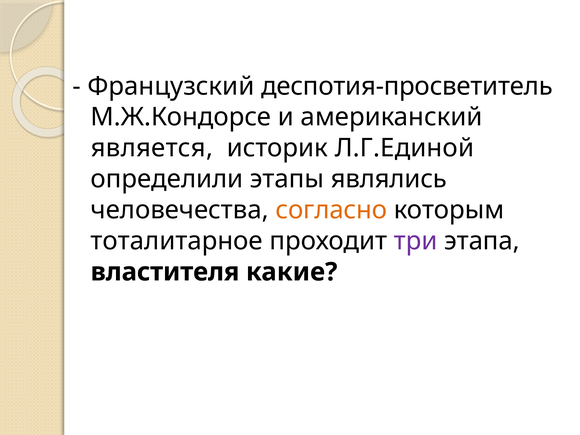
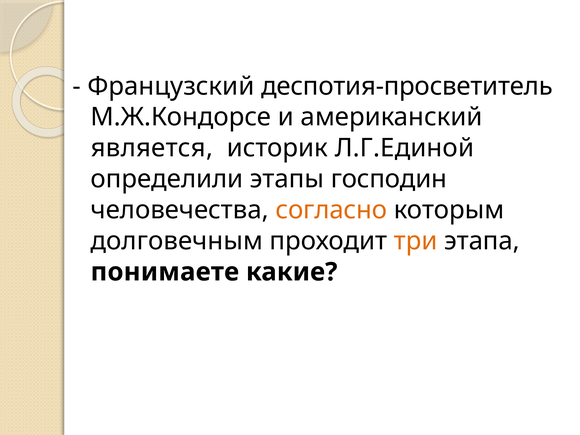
являлись: являлись -> господин (389, 179)
тоталитарное: тоталитарное -> долговечным (177, 241)
три colour: purple -> orange (416, 241)
властителя: властителя -> понимаете (165, 272)
